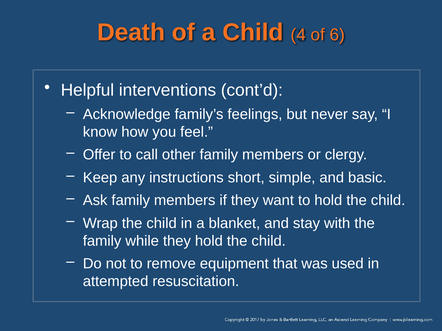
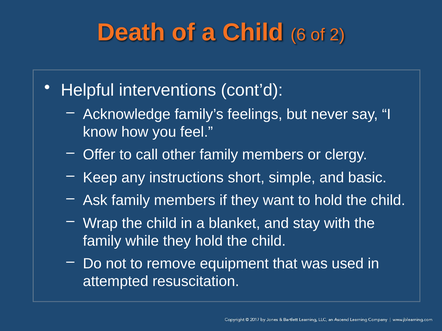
4: 4 -> 6 (298, 35)
6: 6 -> 2 (337, 35)
